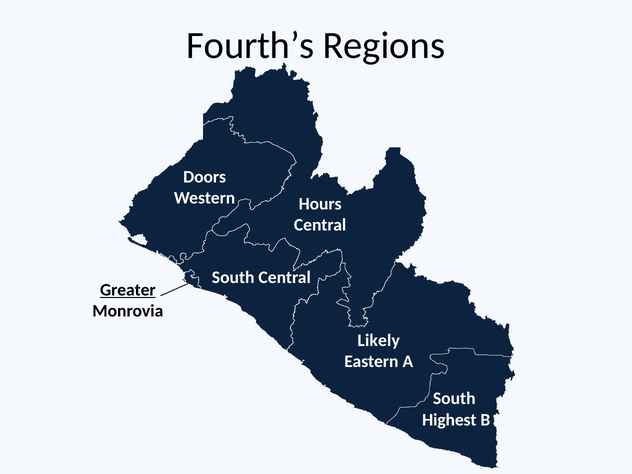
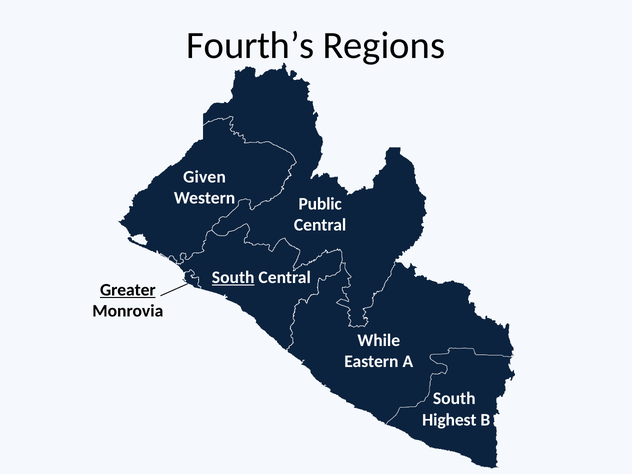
Doors: Doors -> Given (205, 177)
Hours: Hours -> Public (320, 204)
South underline: none -> present (233, 278)
Likely: Likely -> While (379, 341)
